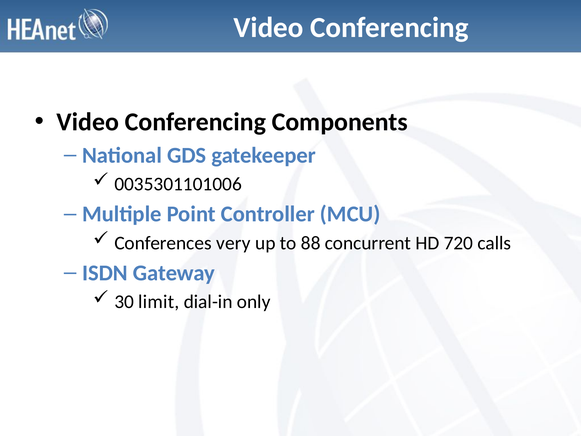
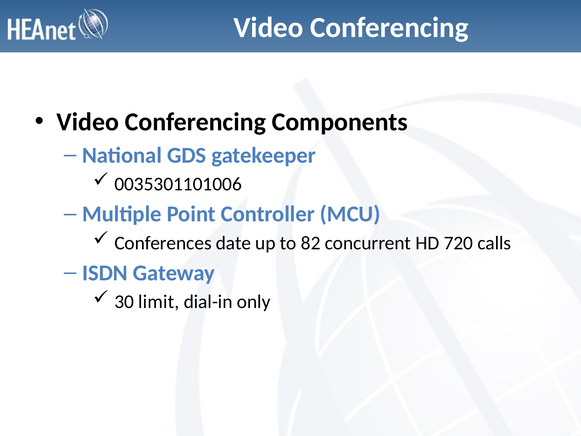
very: very -> date (234, 243)
88: 88 -> 82 (311, 243)
